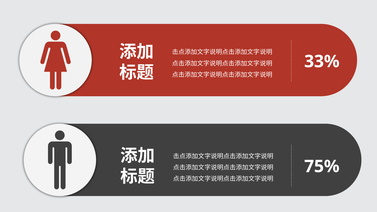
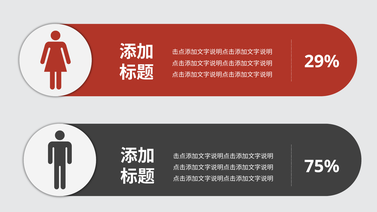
33%: 33% -> 29% (322, 62)
